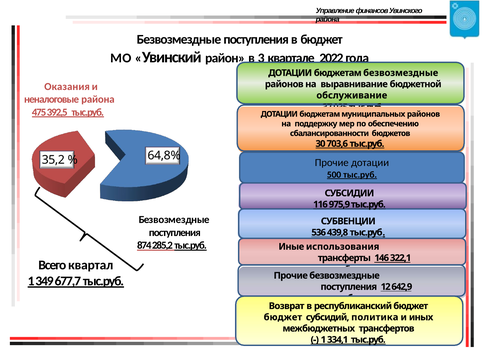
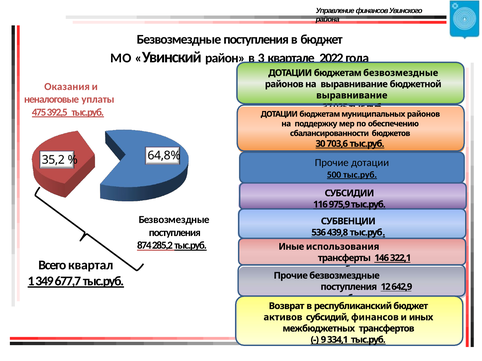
обслуживание: обслуживание -> выравнивание (352, 95)
неналоговые района: района -> уплаты (98, 99)
бюджет: бюджет -> активов (283, 318)
субсидий политика: политика -> финансов (375, 318)
1: 1 -> 9 (323, 340)
